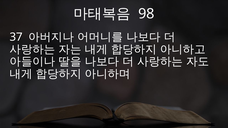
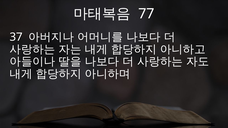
98: 98 -> 77 (146, 14)
